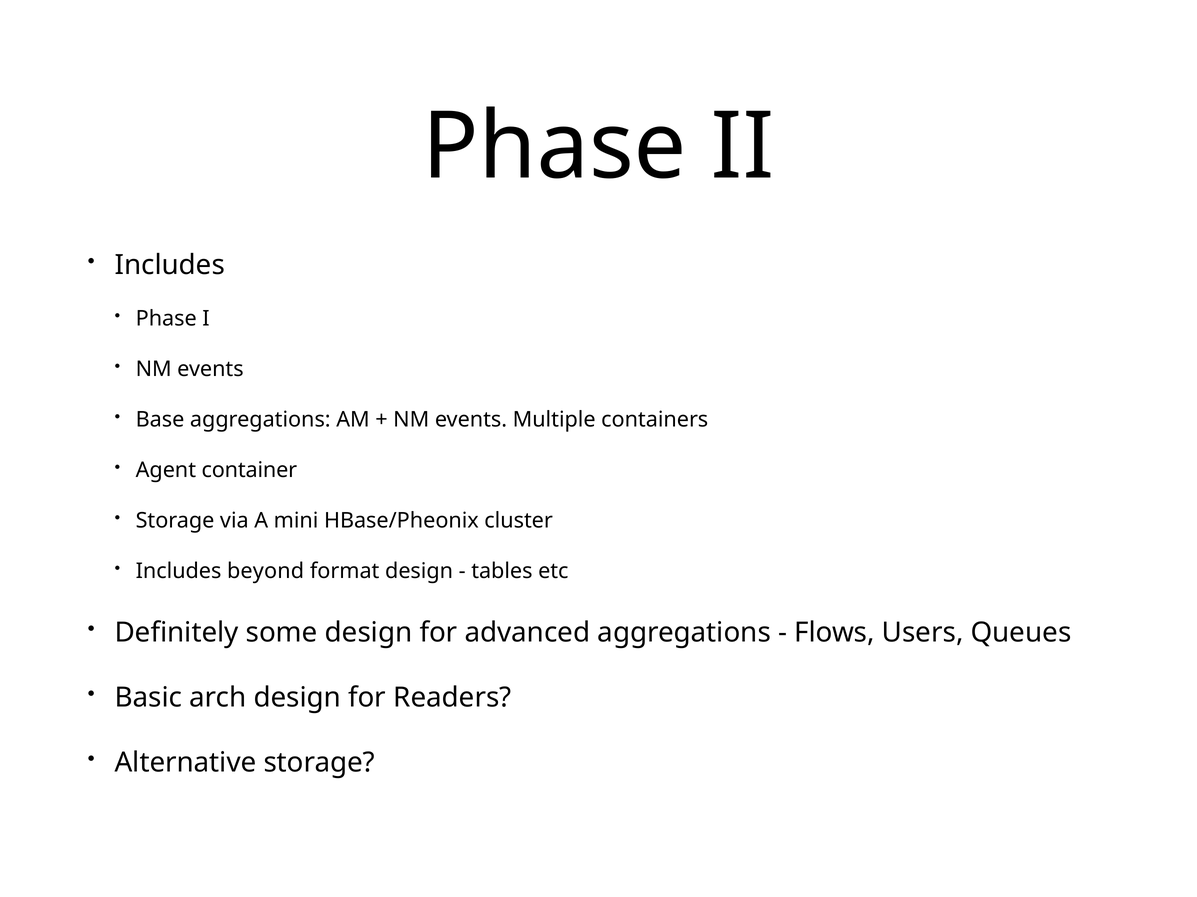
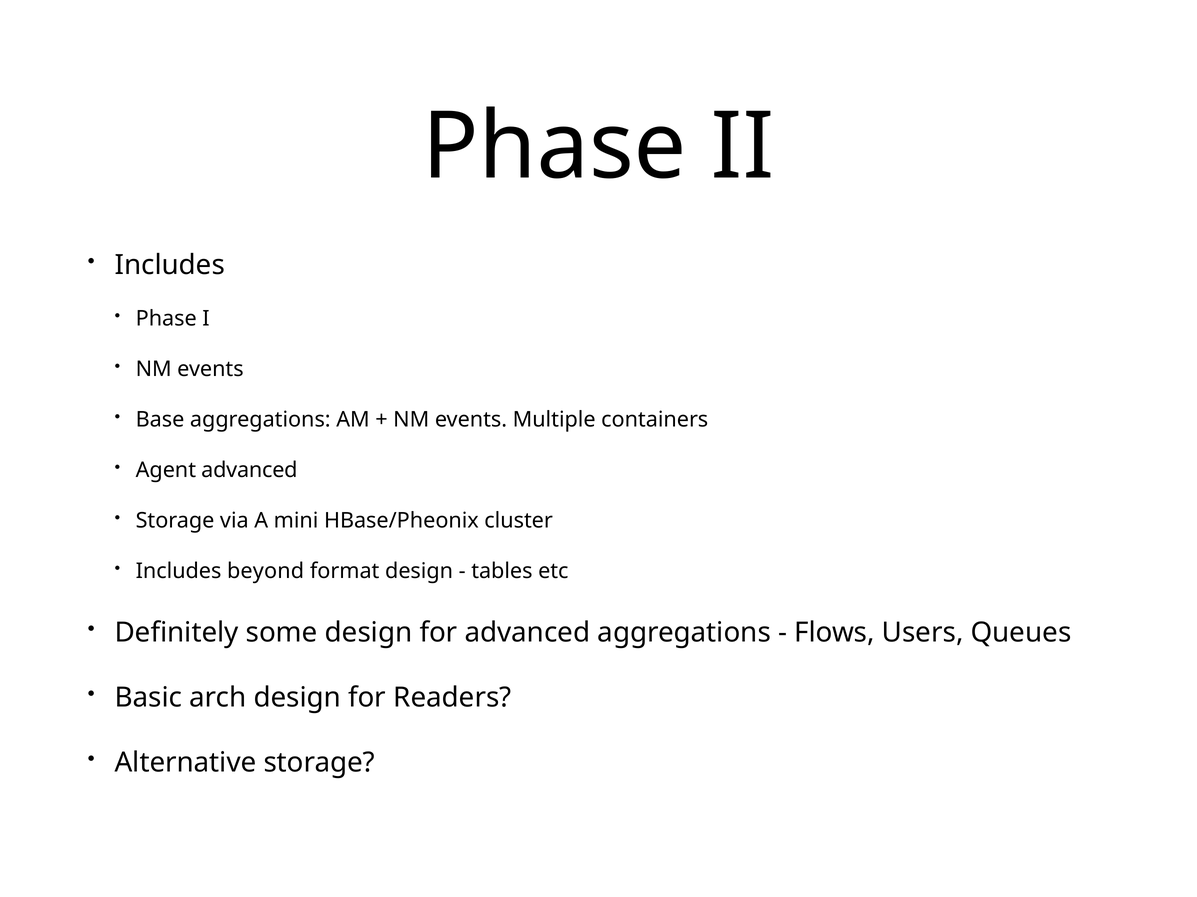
Agent container: container -> advanced (249, 471)
